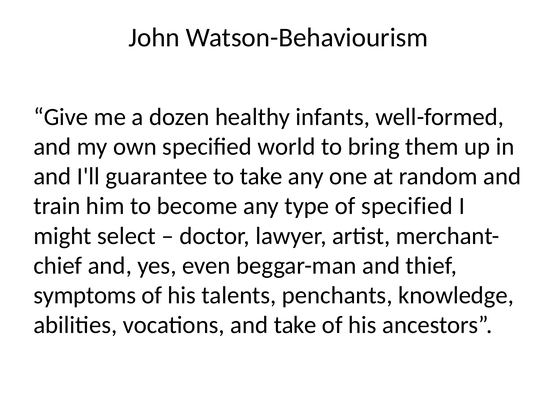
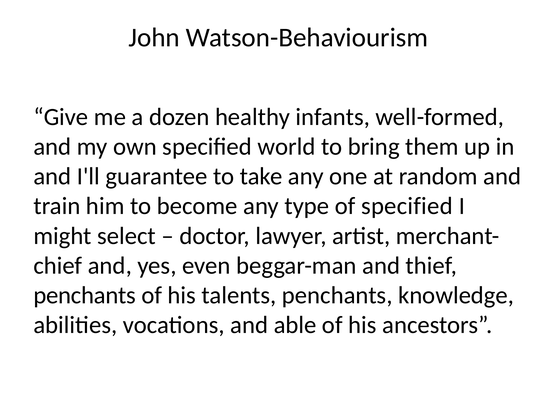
symptoms: symptoms -> penchants (85, 295)
and take: take -> able (295, 325)
